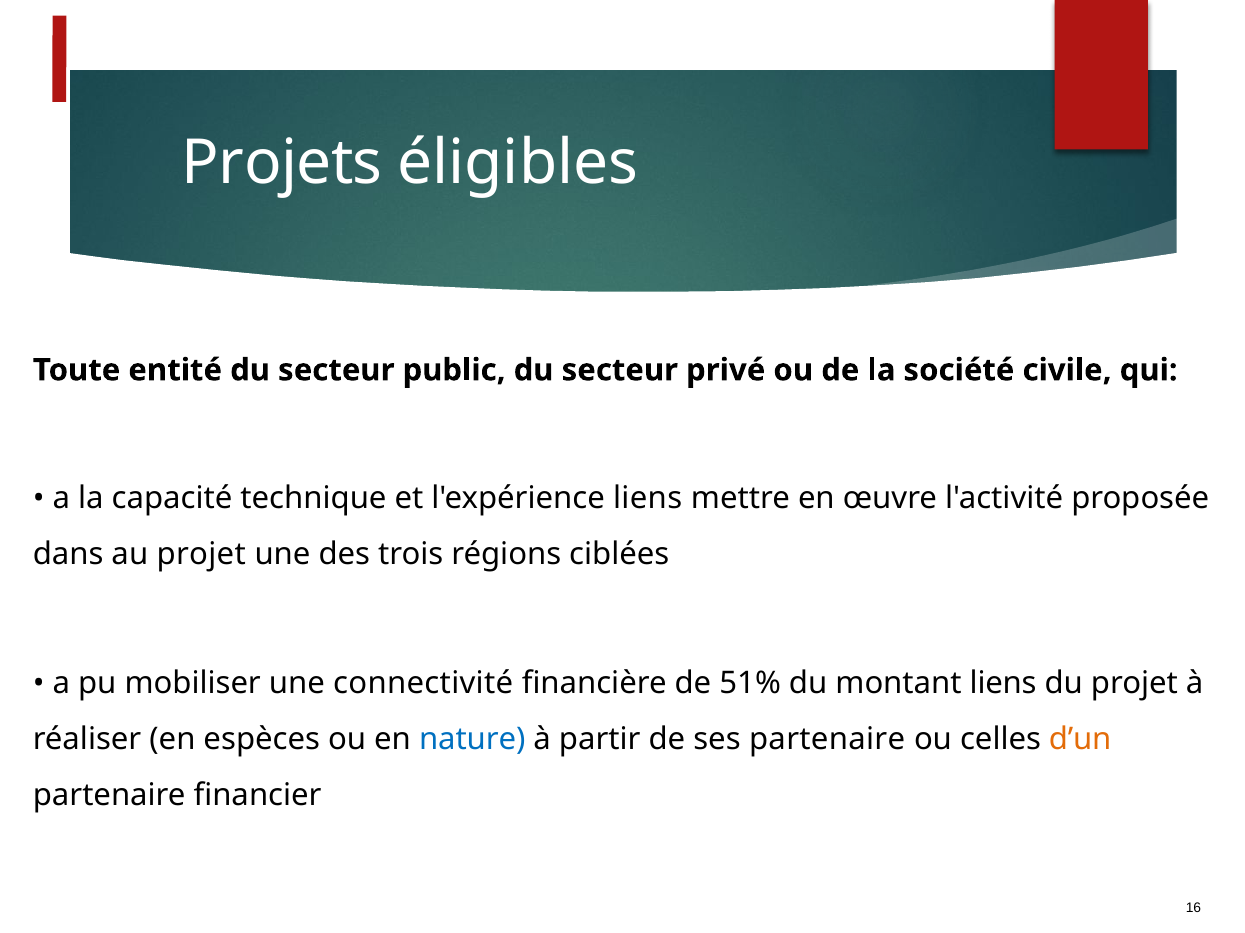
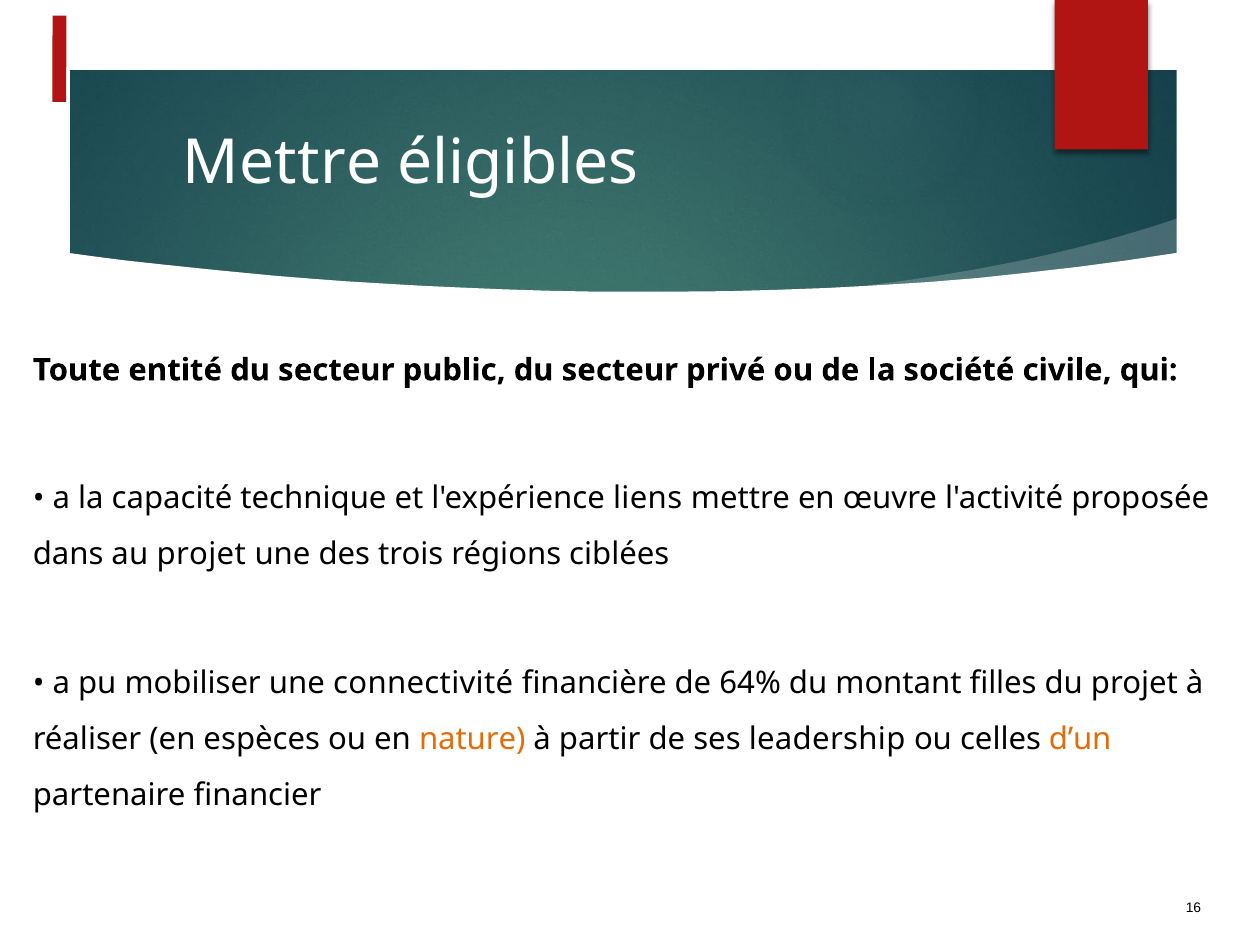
Projets: Projets -> Mettre (282, 163)
51%: 51% -> 64% (750, 684)
montant liens: liens -> filles (1003, 684)
nature colour: blue -> orange (472, 740)
ses partenaire: partenaire -> leadership (827, 740)
